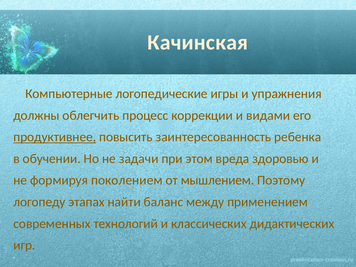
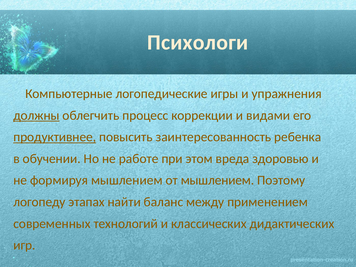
Качинская: Качинская -> Психологи (198, 42)
должны underline: none -> present (36, 115)
задачи: задачи -> работе (139, 159)
формируя поколением: поколением -> мышлением (127, 180)
